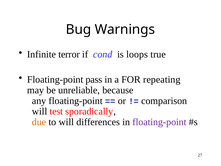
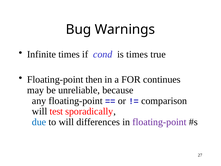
Infinite terror: terror -> times (69, 54)
is loops: loops -> times (137, 54)
pass: pass -> then (94, 79)
repeating: repeating -> continues (162, 79)
due colour: orange -> blue (39, 122)
